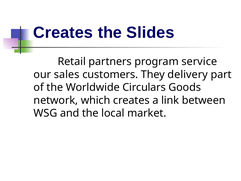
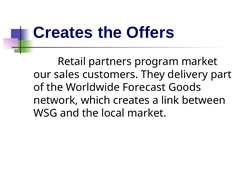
Slides: Slides -> Offers (150, 32)
program service: service -> market (199, 62)
Circulars: Circulars -> Forecast (144, 87)
